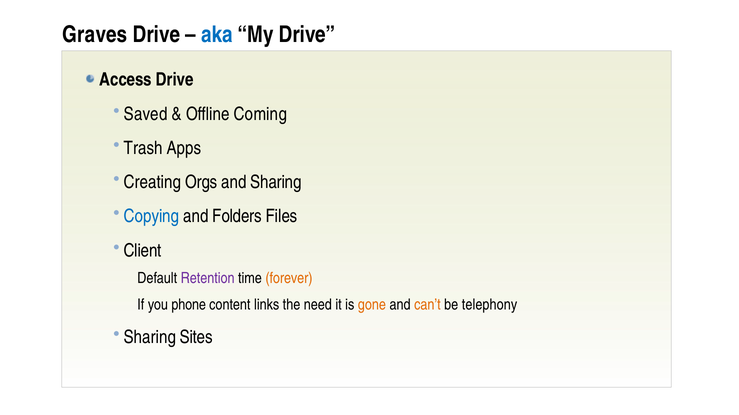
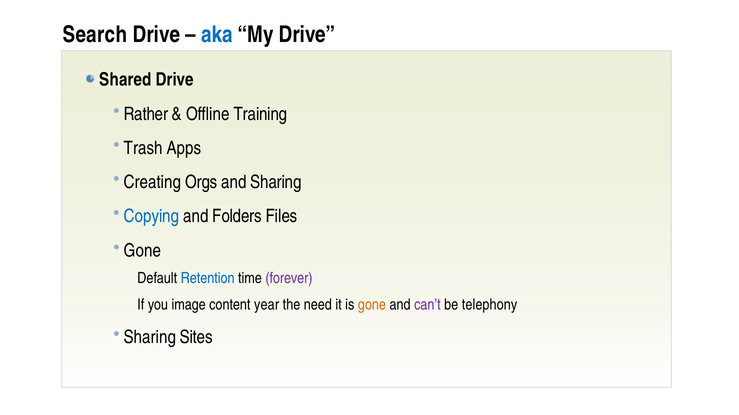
Graves: Graves -> Search (95, 35)
Access: Access -> Shared (125, 80)
Saved: Saved -> Rather (146, 114)
Coming: Coming -> Training (261, 114)
Client: Client -> Gone (142, 251)
Retention colour: purple -> blue (208, 279)
forever colour: orange -> purple (289, 279)
phone: phone -> image (189, 305)
links: links -> year (267, 305)
can’t colour: orange -> purple (427, 305)
